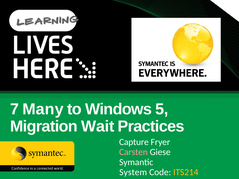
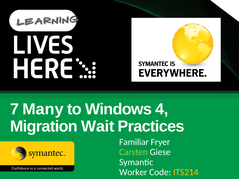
5: 5 -> 4 (162, 109)
Capture: Capture -> Familiar (134, 142)
Carsten colour: pink -> light green (133, 152)
System: System -> Worker (133, 172)
